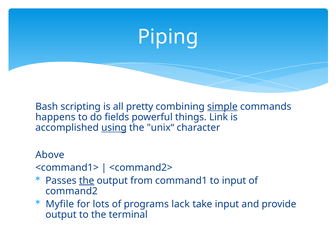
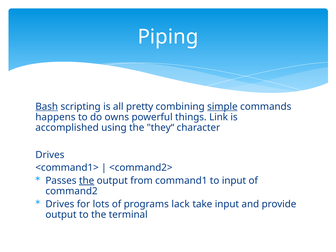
Bash underline: none -> present (47, 107)
fields: fields -> owns (117, 117)
using underline: present -> none (114, 128)
unix“: unix“ -> they“ (161, 128)
Above: Above -> Drives (50, 155)
Myfile: Myfile -> Drives (60, 204)
